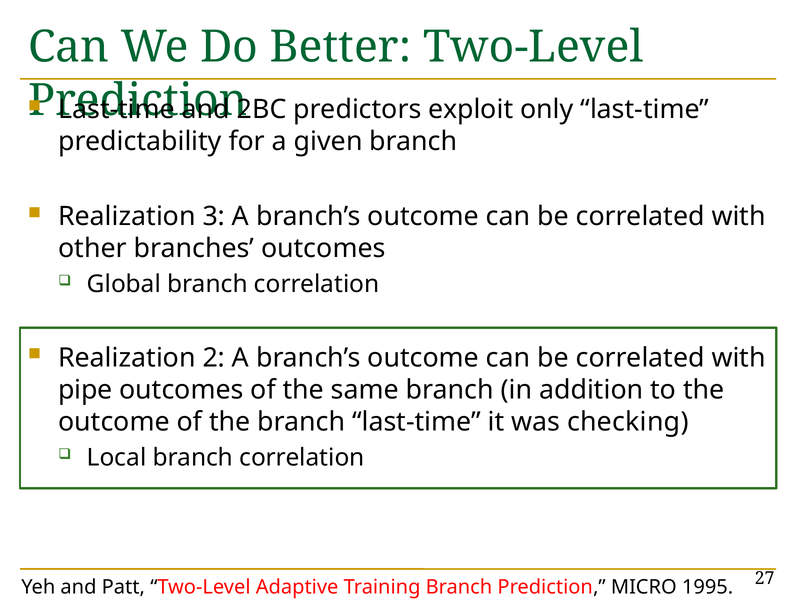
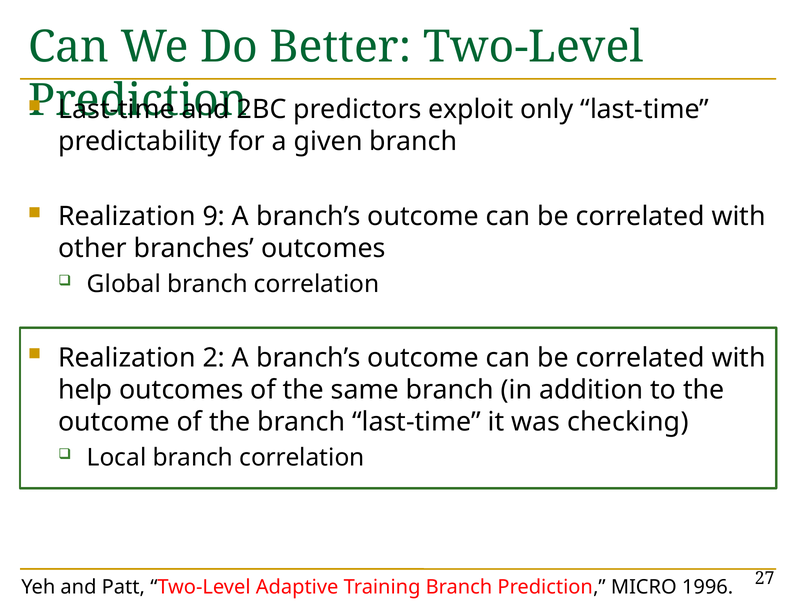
3: 3 -> 9 (214, 217)
pipe: pipe -> help (85, 390)
1995: 1995 -> 1996 (708, 587)
